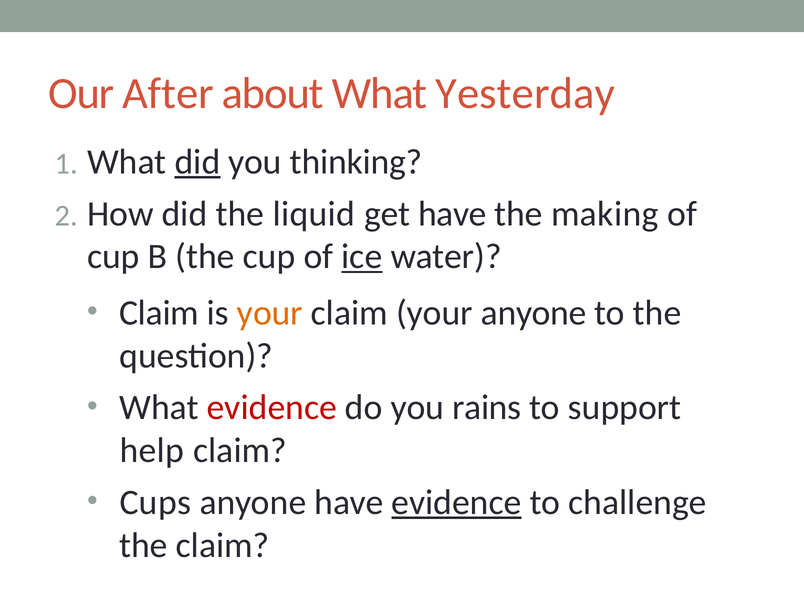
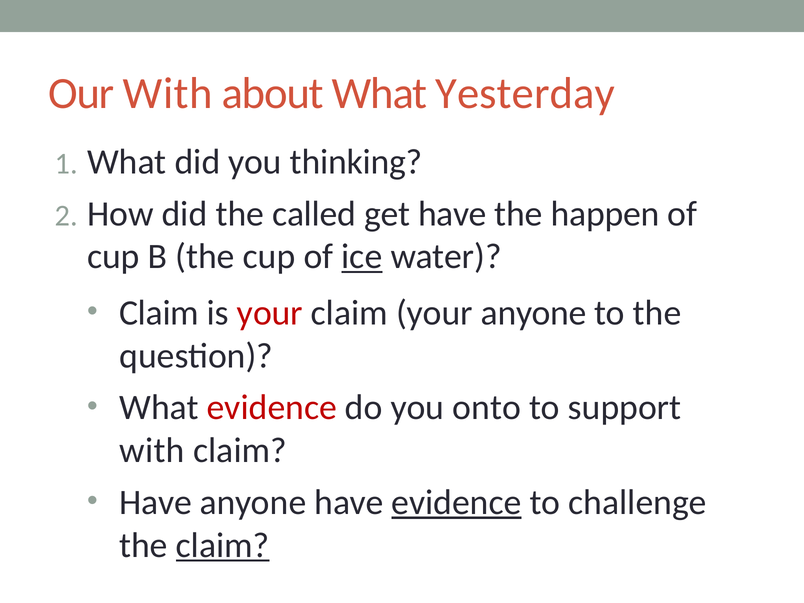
Our After: After -> With (168, 94)
did underline: present -> none (197, 162)
liquid: liquid -> called (314, 214)
making: making -> happen (605, 214)
your colour: orange -> red (270, 313)
rains: rains -> onto (487, 408)
help: help -> with (152, 451)
Cups: Cups -> Have (156, 502)
claim underline: none -> present (223, 545)
